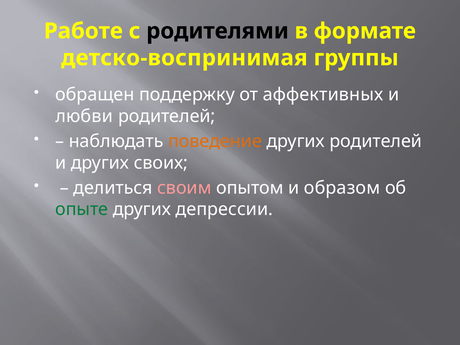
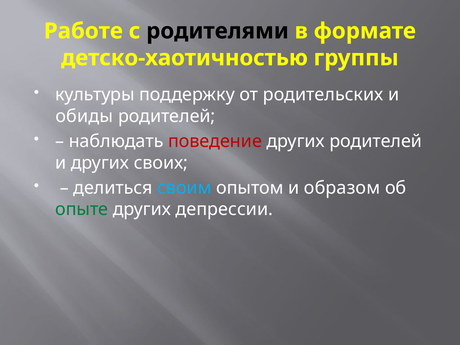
детско-воспринимая: детско-воспринимая -> детско-хаотичностью (184, 58)
обращен: обращен -> культуры (95, 95)
аффективных: аффективных -> родительских (323, 95)
любви: любви -> обиды (84, 116)
поведение colour: orange -> red (215, 141)
своим colour: pink -> light blue (184, 188)
